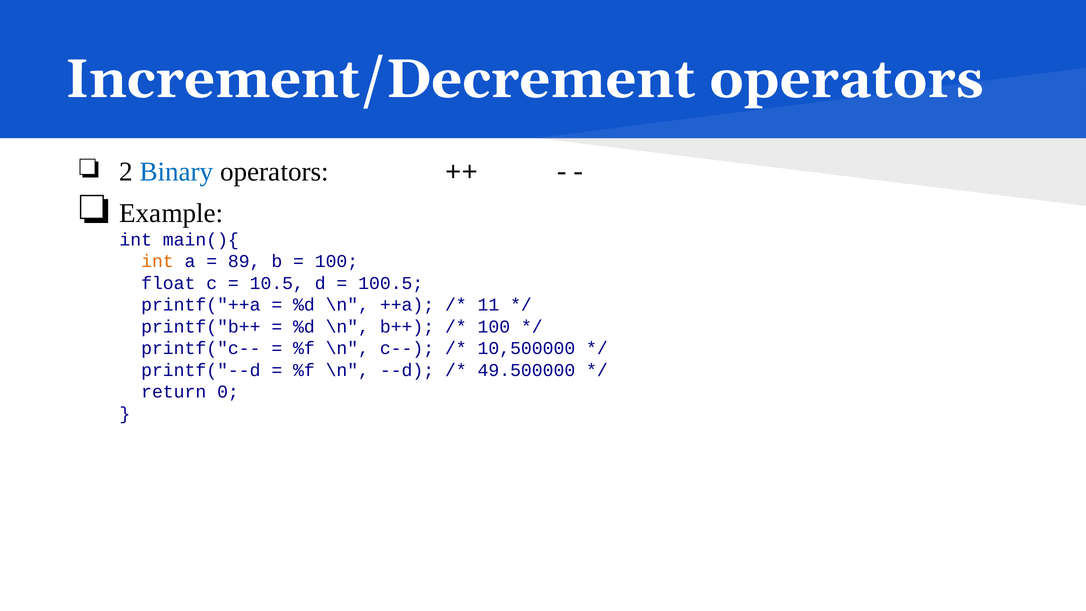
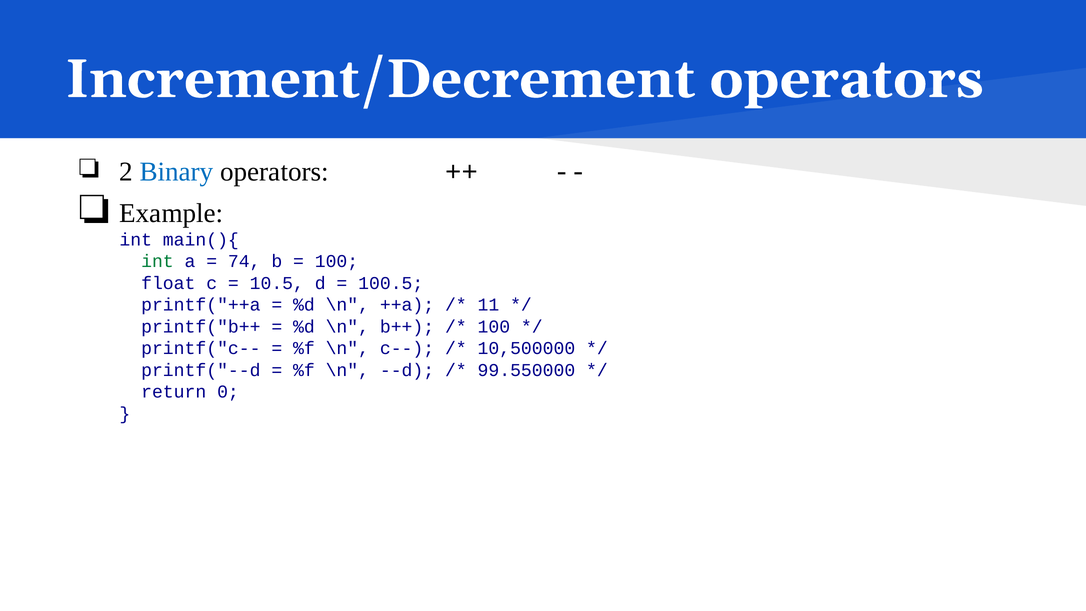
int colour: orange -> green (157, 261)
89: 89 -> 74 (244, 261)
49.500000: 49.500000 -> 99.550000 (526, 370)
